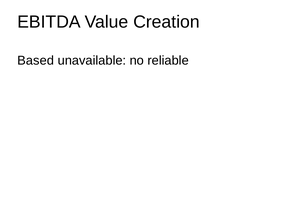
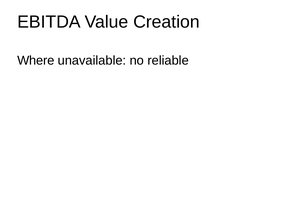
Based: Based -> Where (36, 60)
